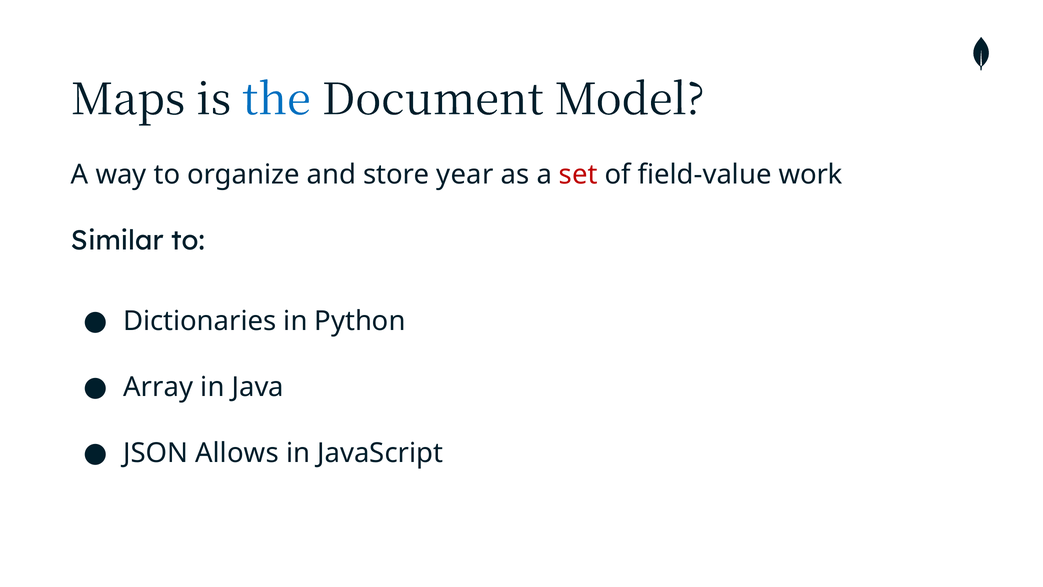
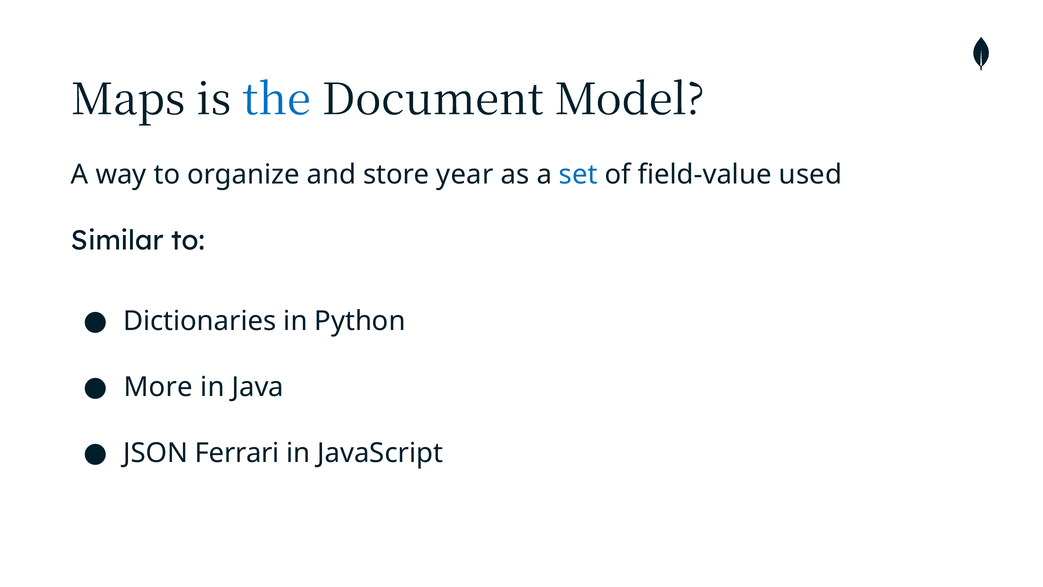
set colour: red -> blue (578, 174)
work: work -> used (810, 174)
Array: Array -> More (158, 387)
Allows: Allows -> Ferrari (237, 453)
